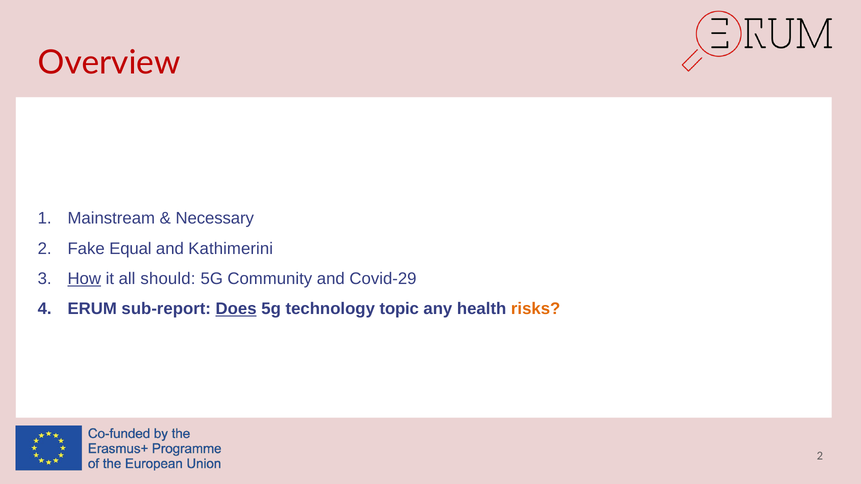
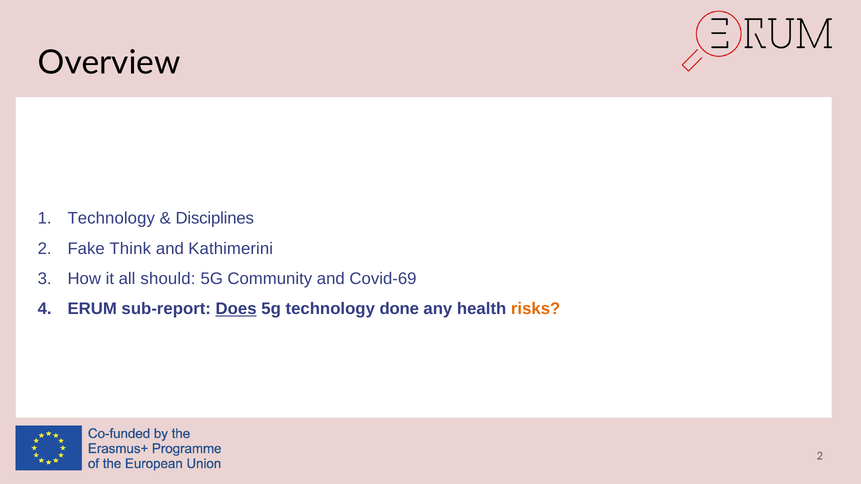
Overview colour: red -> black (109, 63)
Mainstream: Mainstream -> Technology (111, 219)
Necessary: Necessary -> Disciplines (215, 219)
Equal: Equal -> Think (130, 249)
How underline: present -> none (84, 279)
Covid-29: Covid-29 -> Covid-69 (383, 279)
topic: topic -> done (399, 309)
